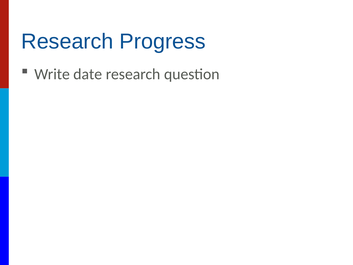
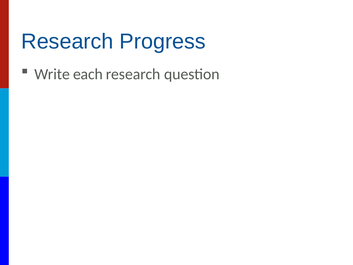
date: date -> each (88, 74)
